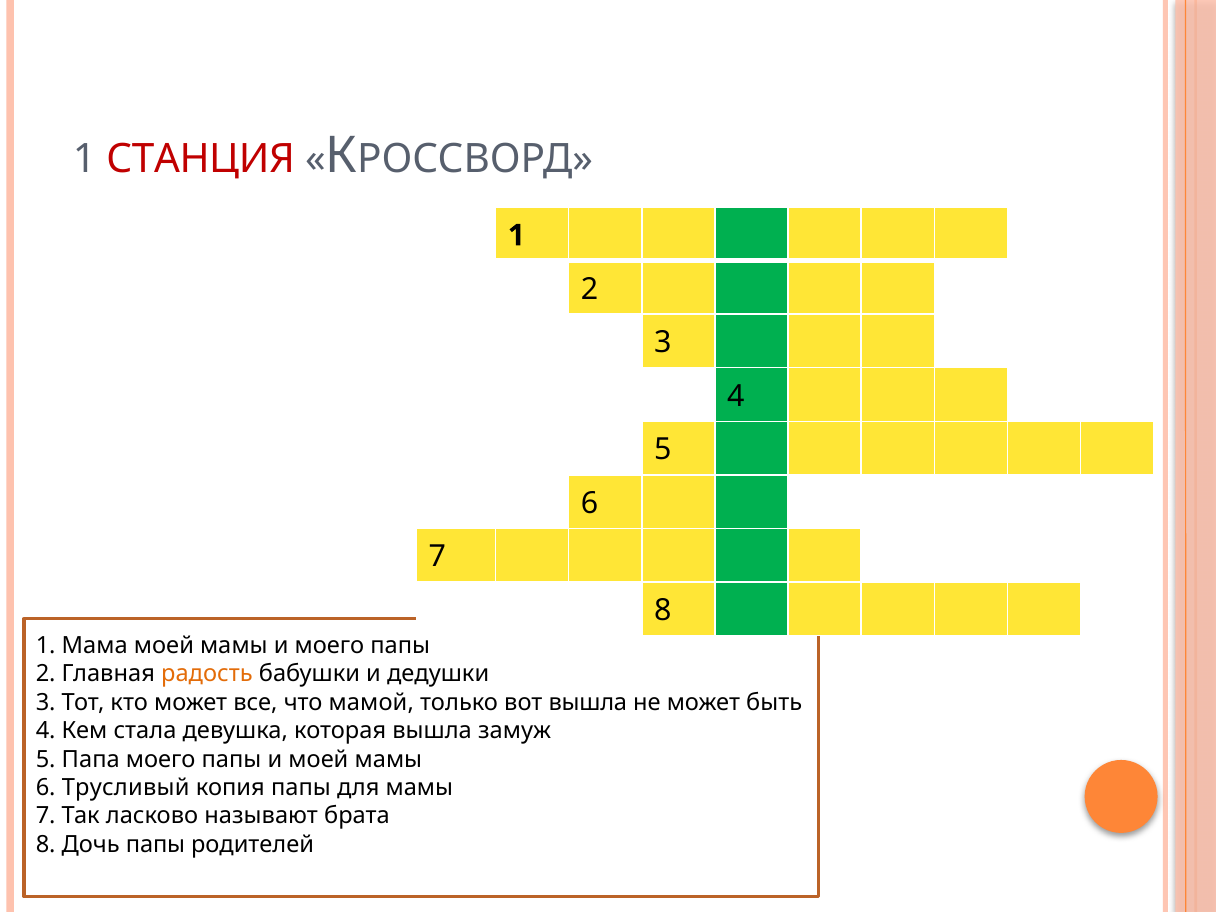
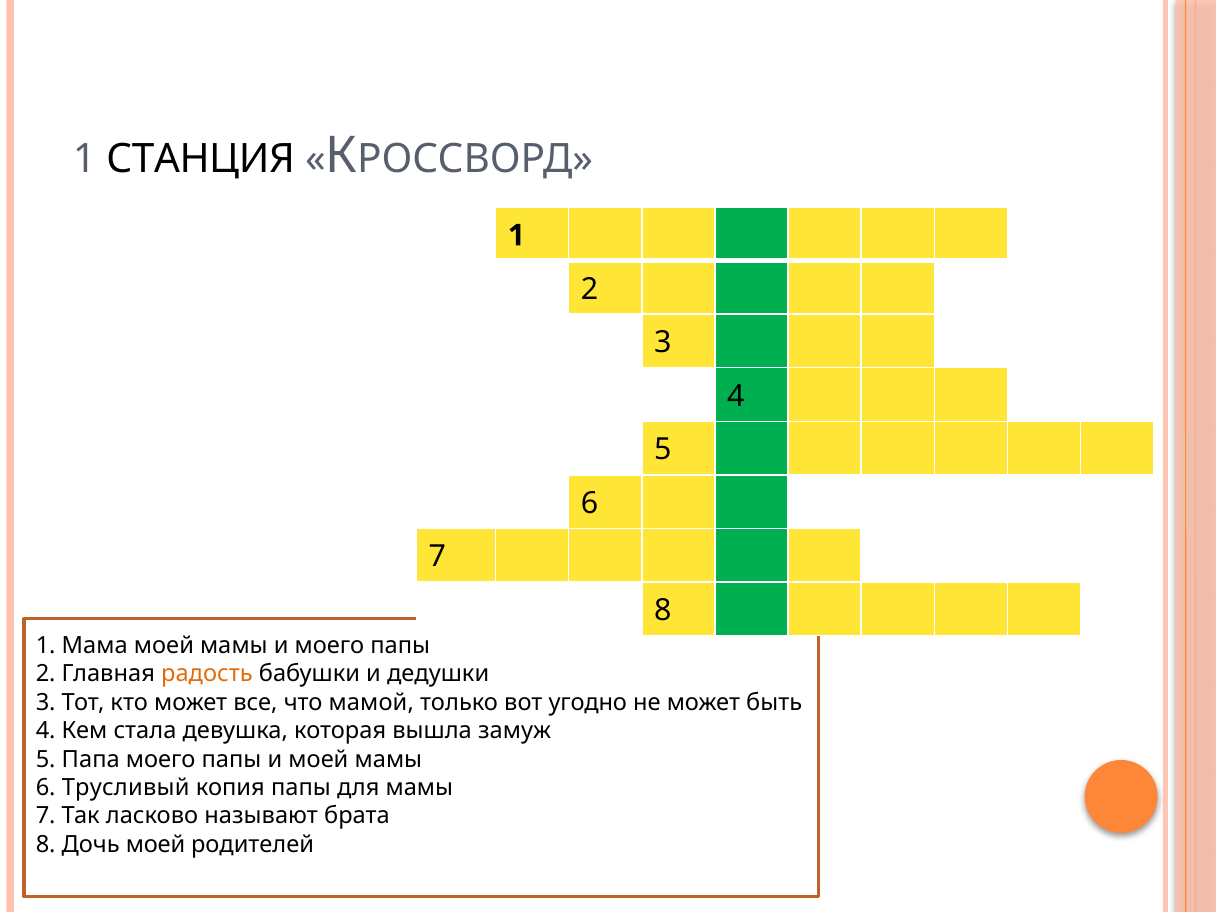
СТАНЦИЯ colour: red -> black (201, 159)
вот вышла: вышла -> угодно (588, 703)
Дочь папы: папы -> моей (156, 844)
